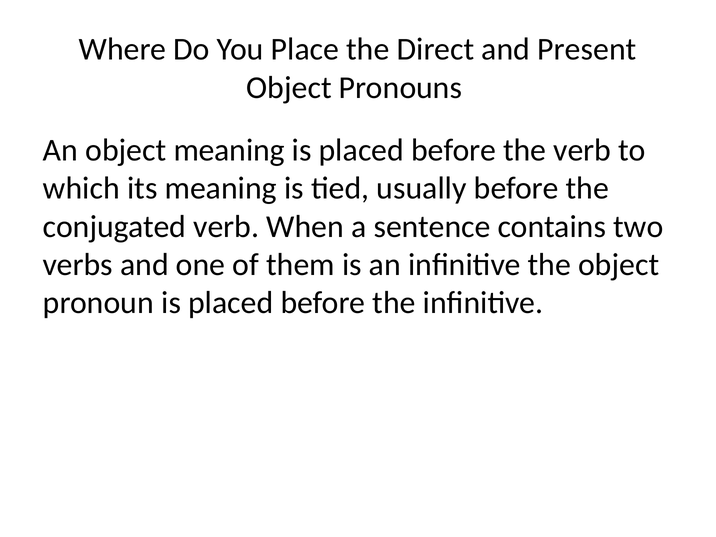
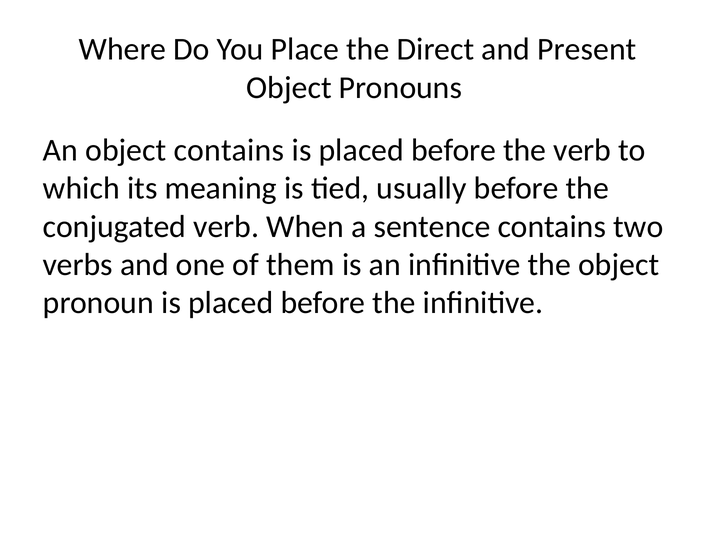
object meaning: meaning -> contains (229, 150)
